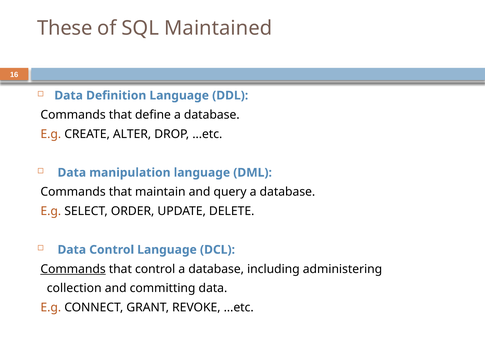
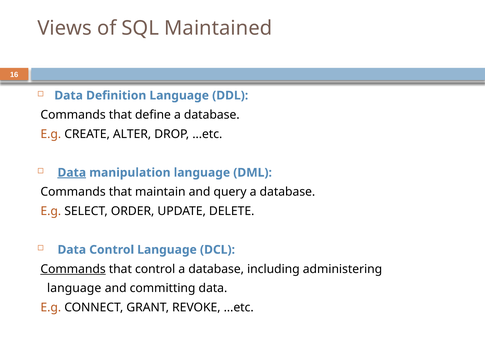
These: These -> Views (65, 28)
Data underline: none -> present (72, 172)
collection: collection -> language (74, 288)
